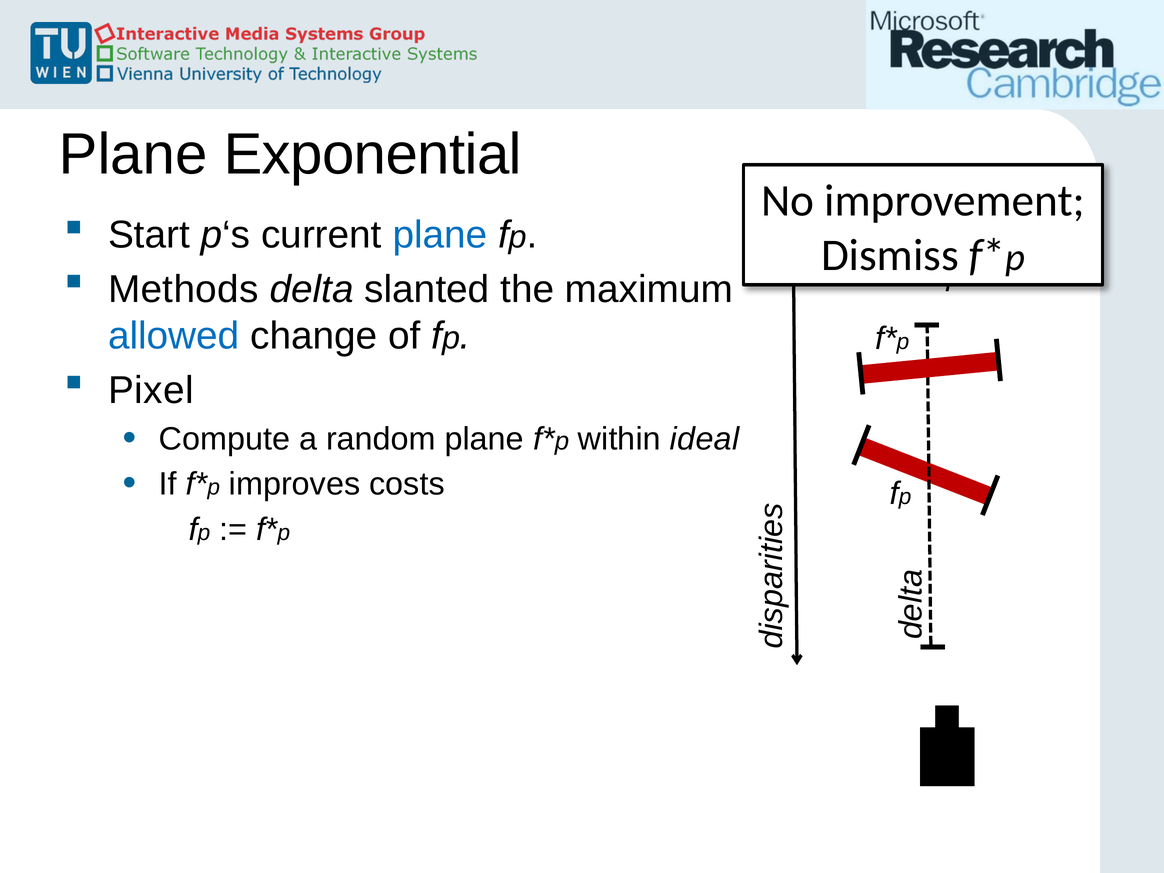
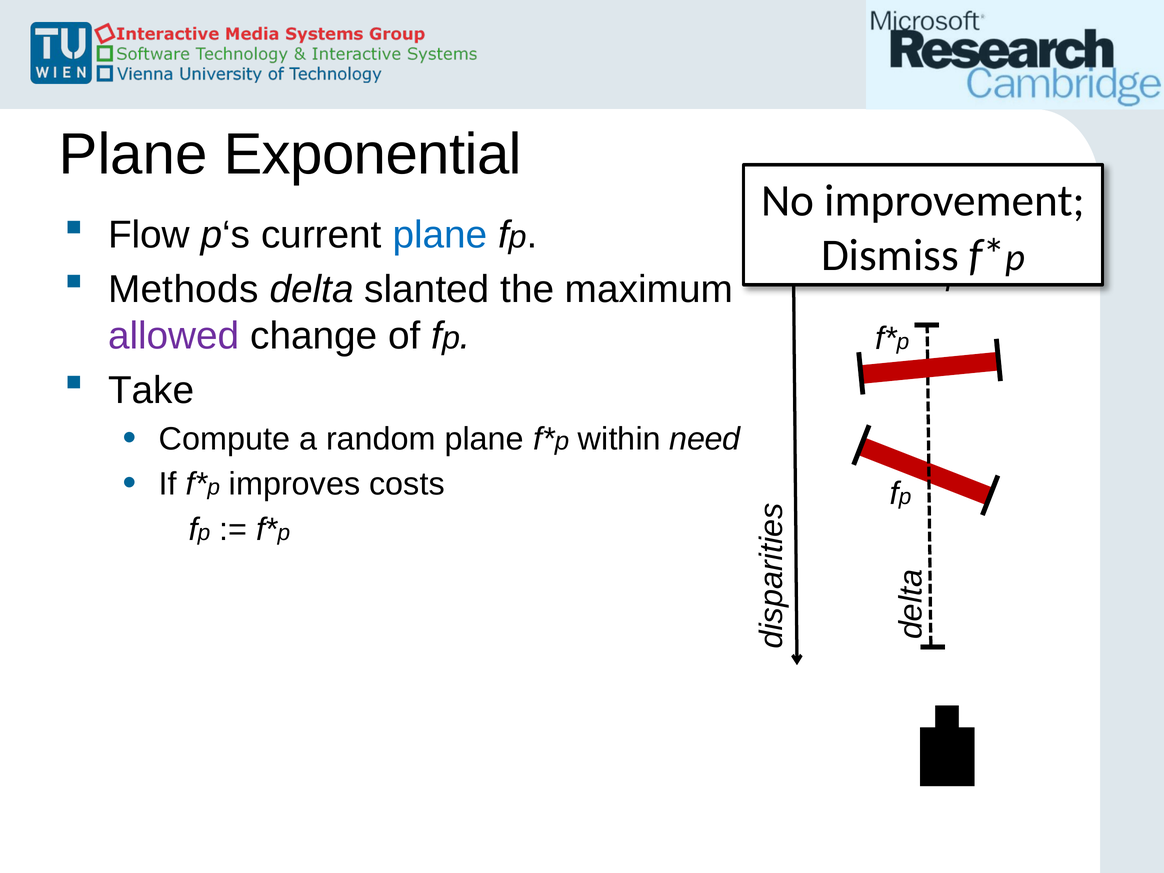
Start: Start -> Flow (149, 235)
allowed colour: blue -> purple (174, 336)
Pixel: Pixel -> Take (151, 390)
ideal: ideal -> need (705, 439)
